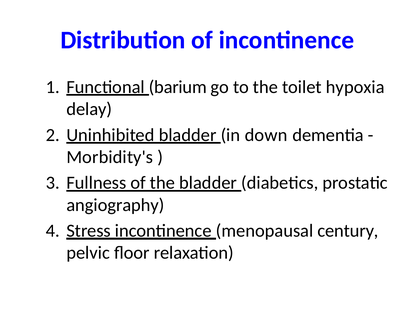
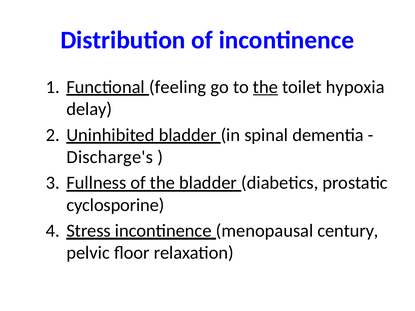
barium: barium -> feeling (178, 87)
the underline: none -> present (265, 87)
down: down -> spinal (266, 135)
Morbidity's: Morbidity's -> Discharge's (110, 157)
angiography: angiography -> cyclosporine (115, 205)
